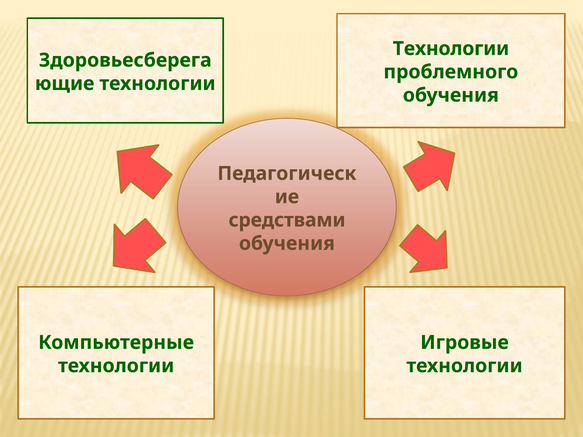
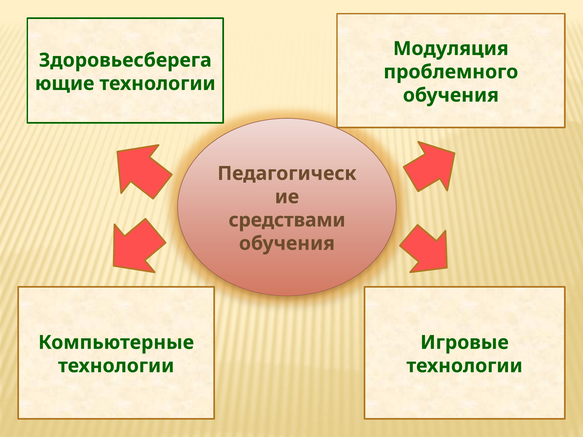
Технологии: Технологии -> Модуляция (451, 49)
